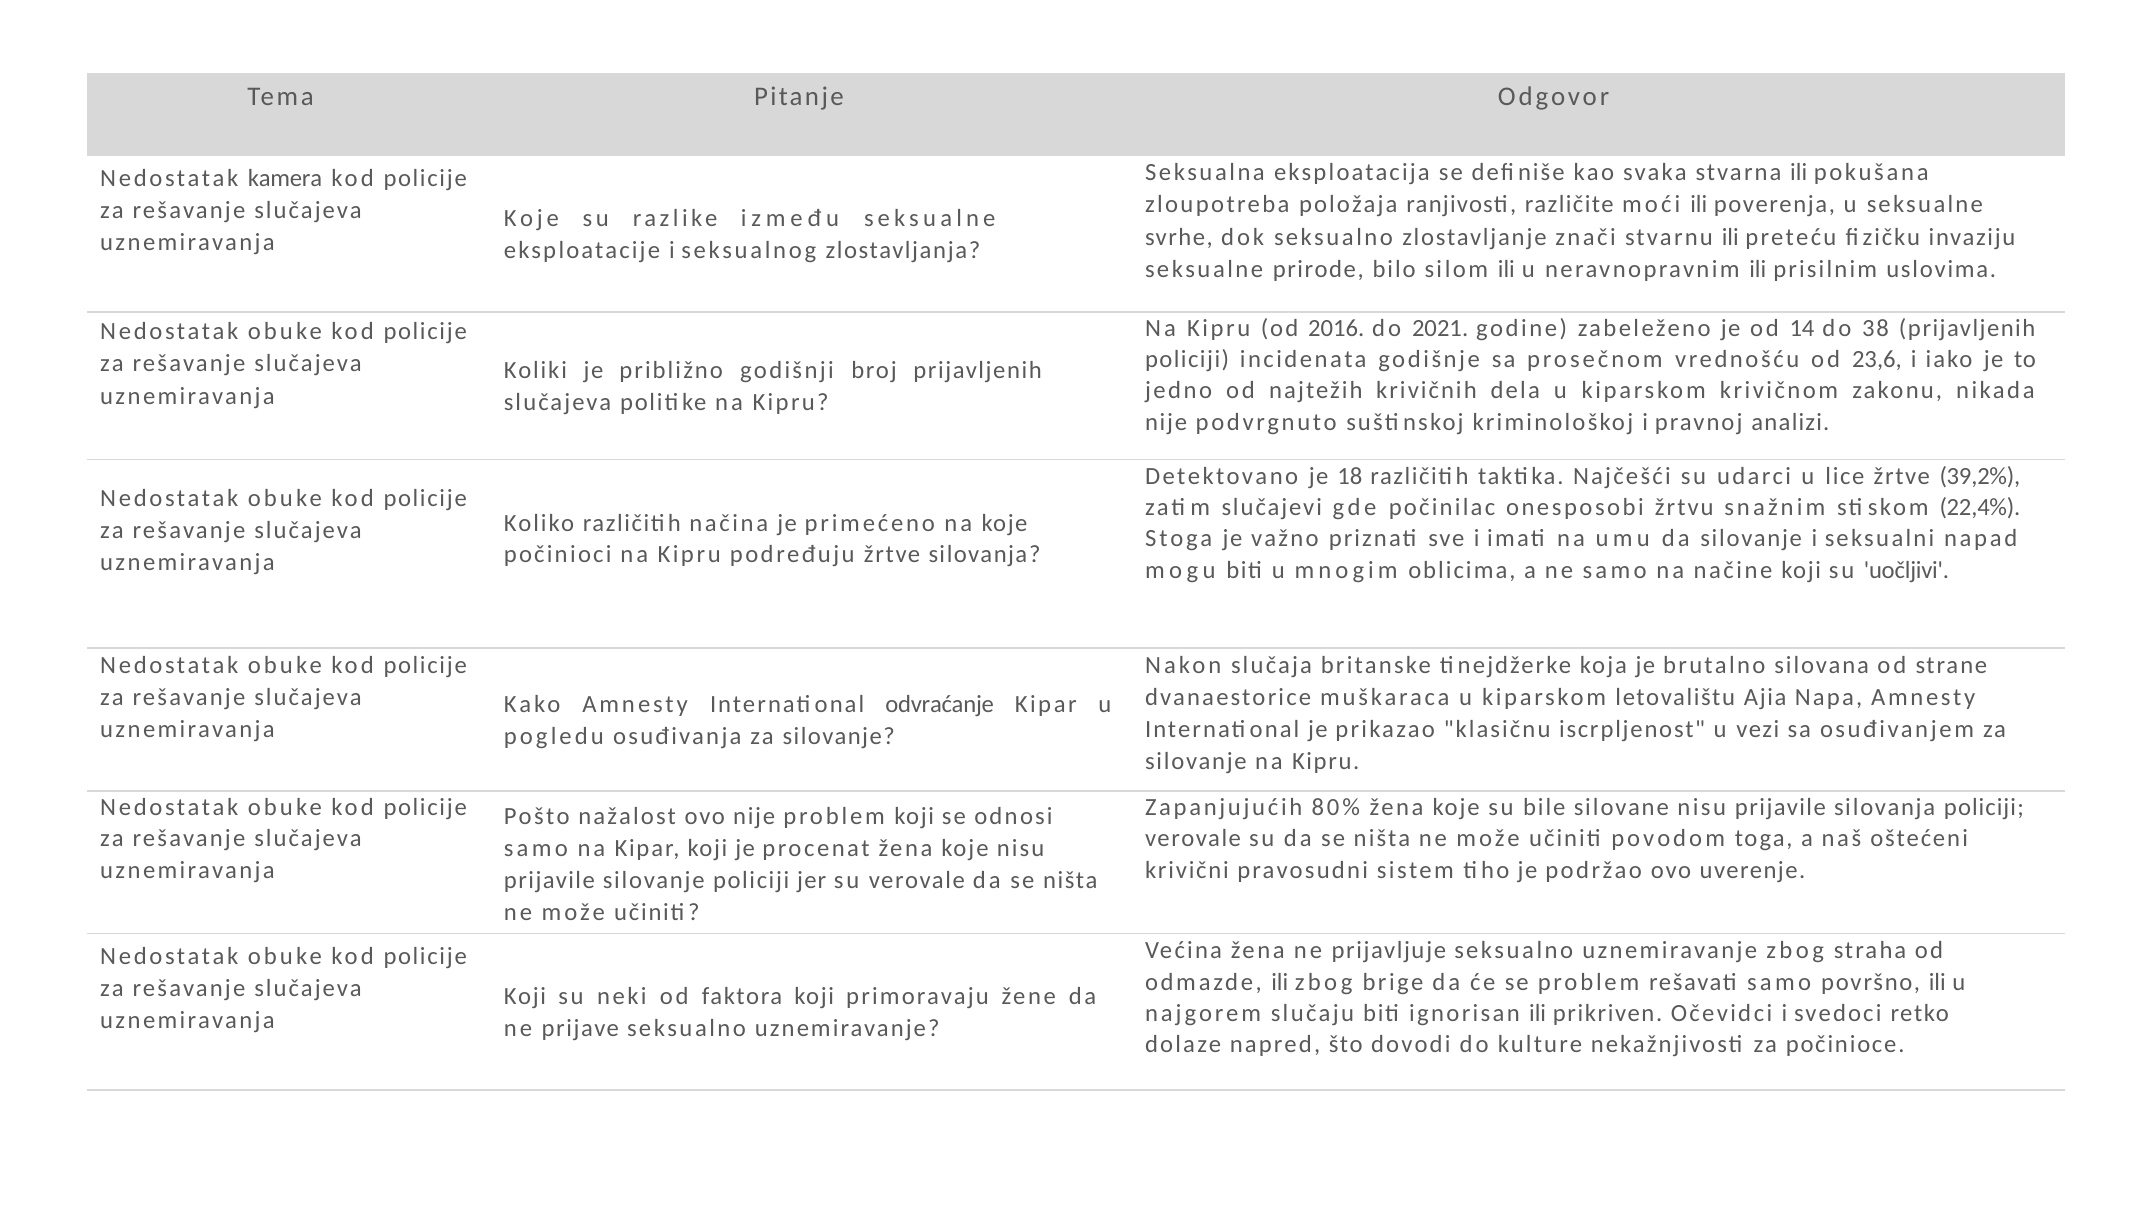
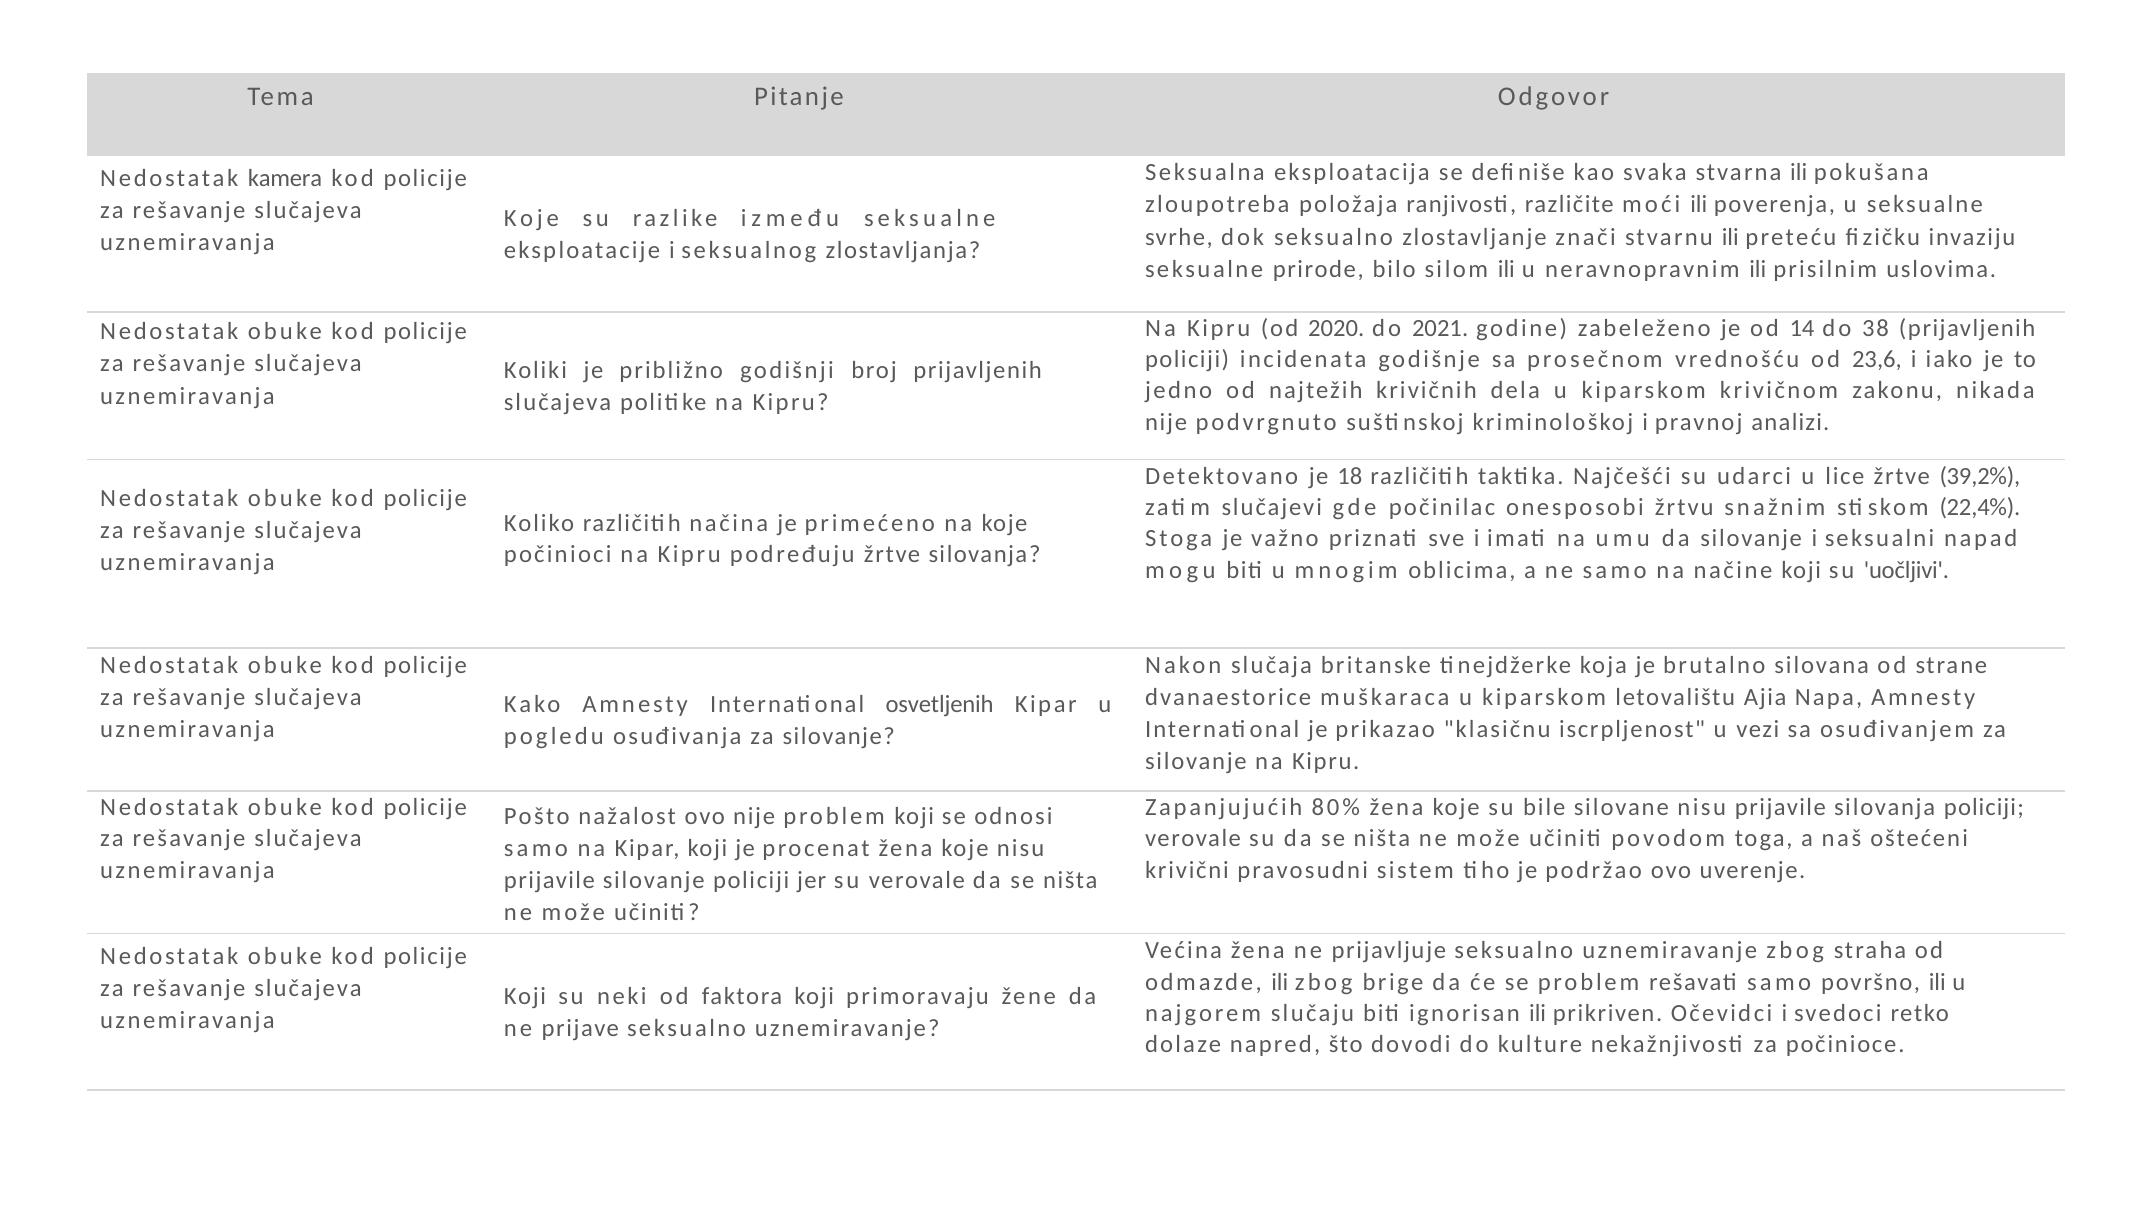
2016: 2016 -> 2020 (1336, 328)
odvraćanje: odvraćanje -> osvetljenih (940, 704)
